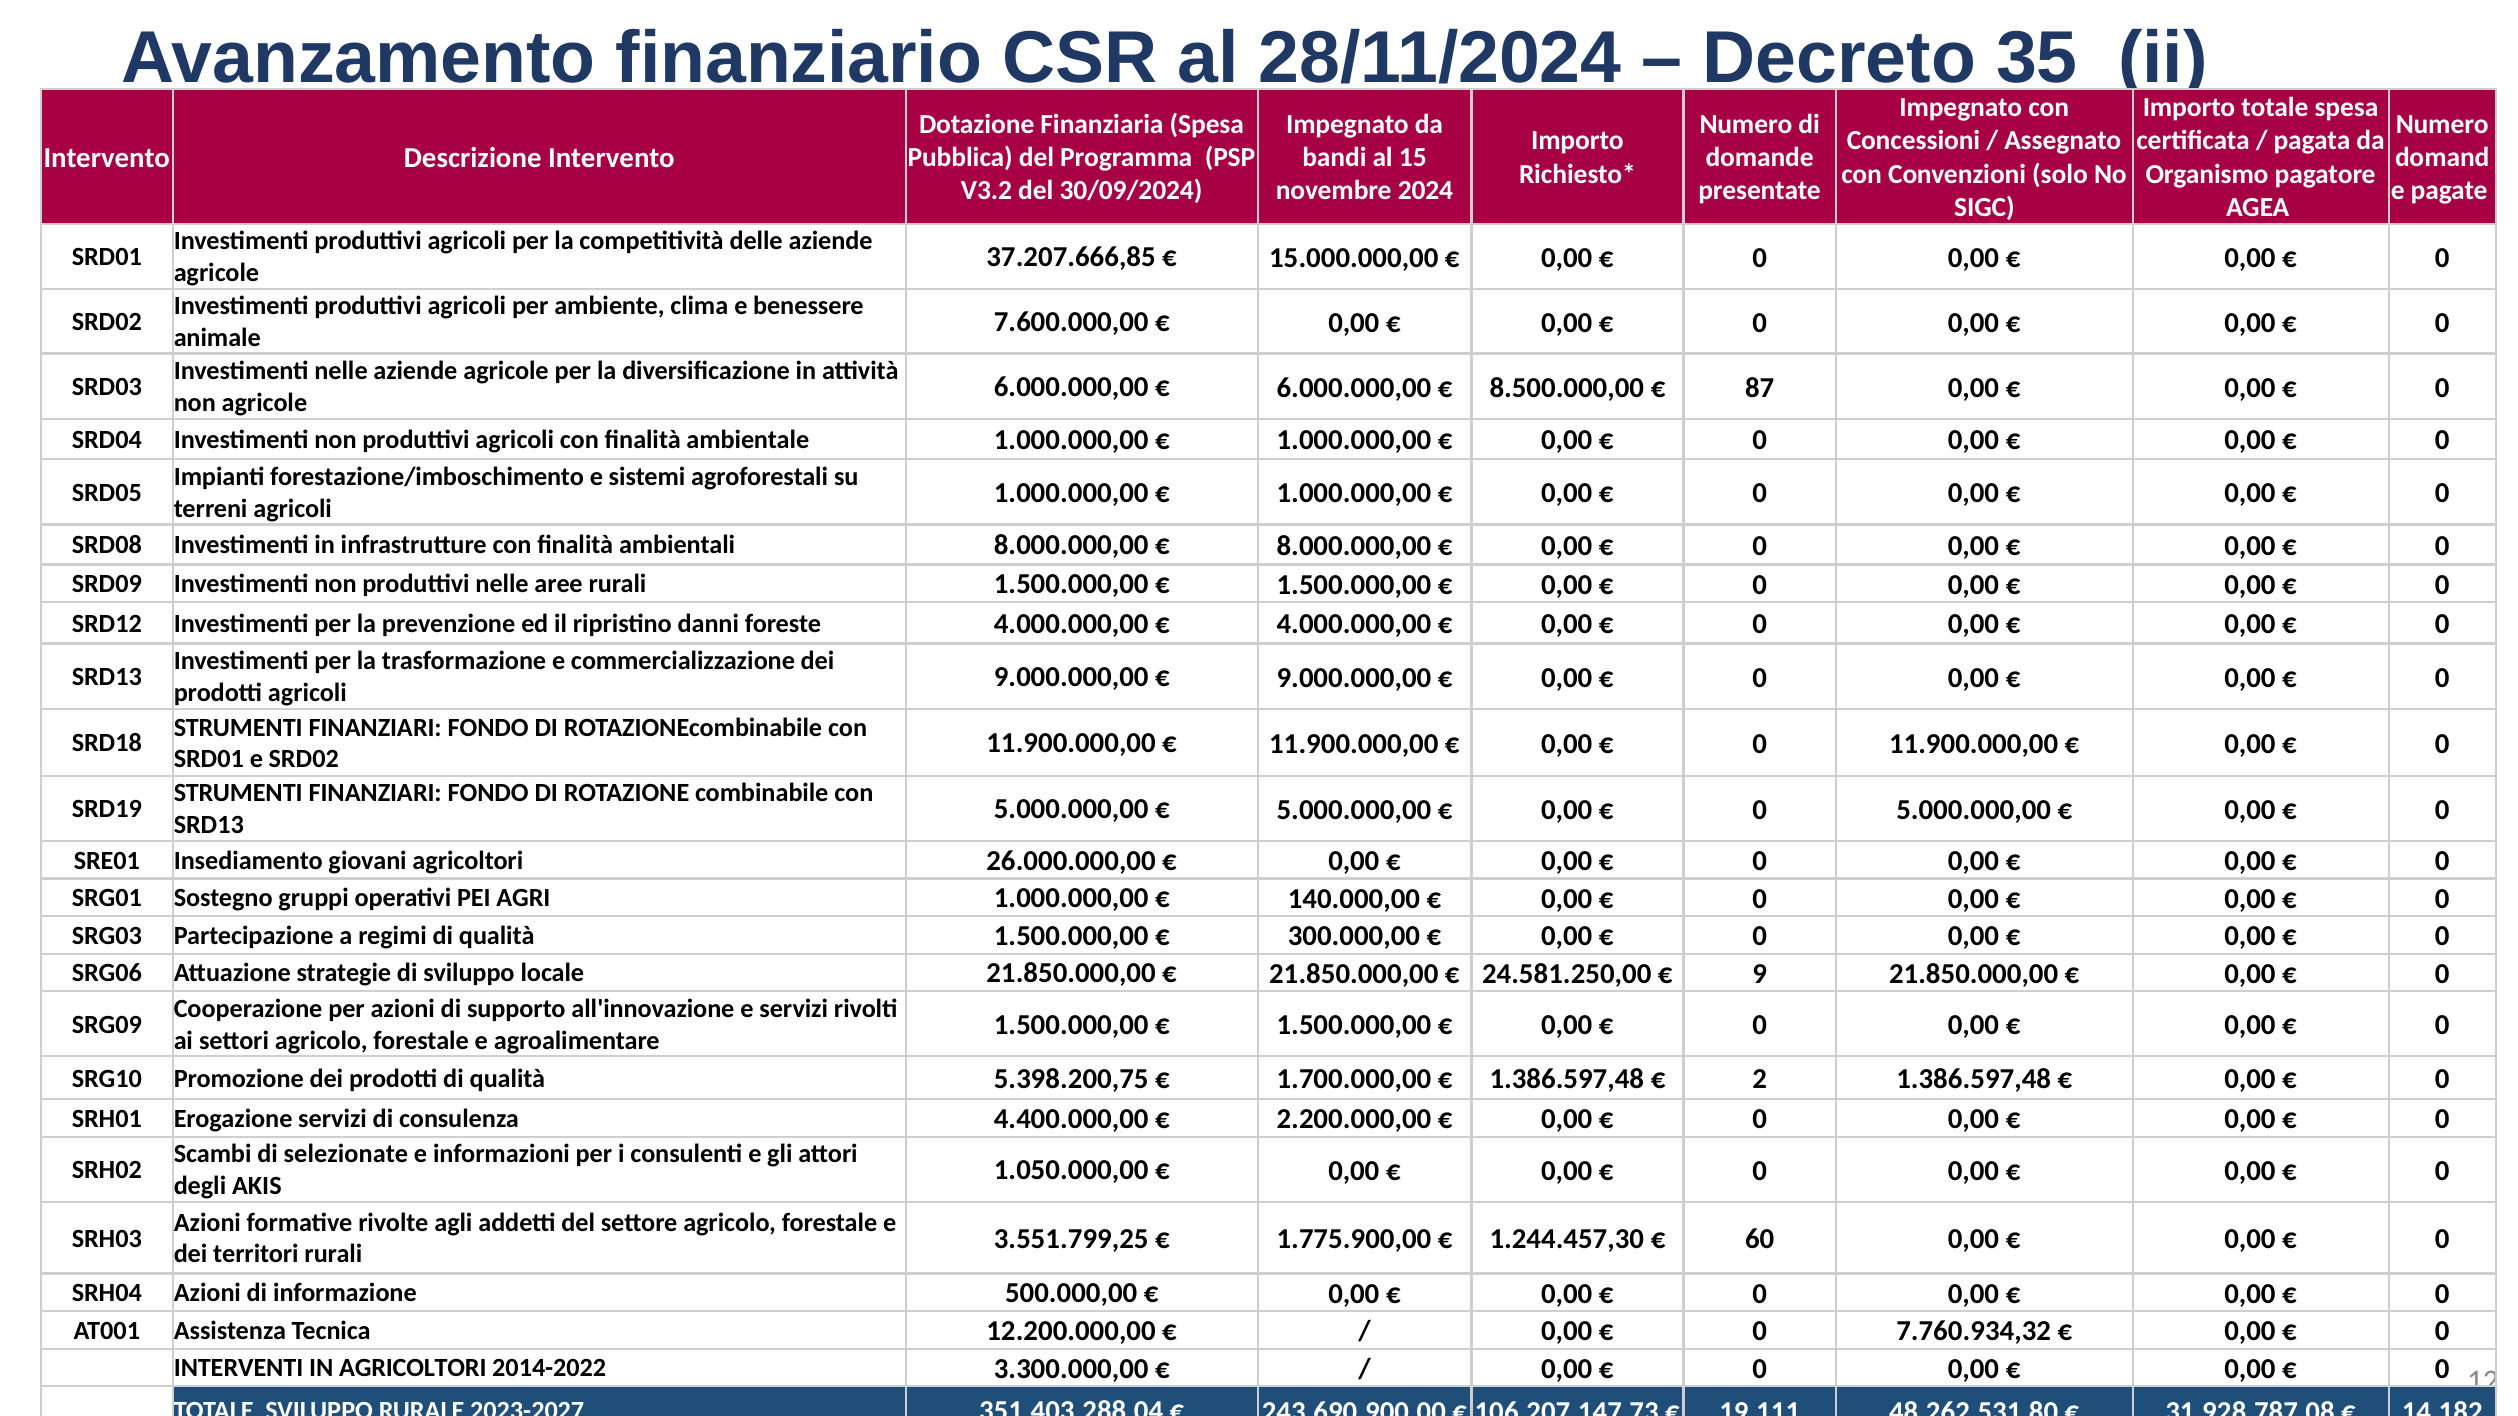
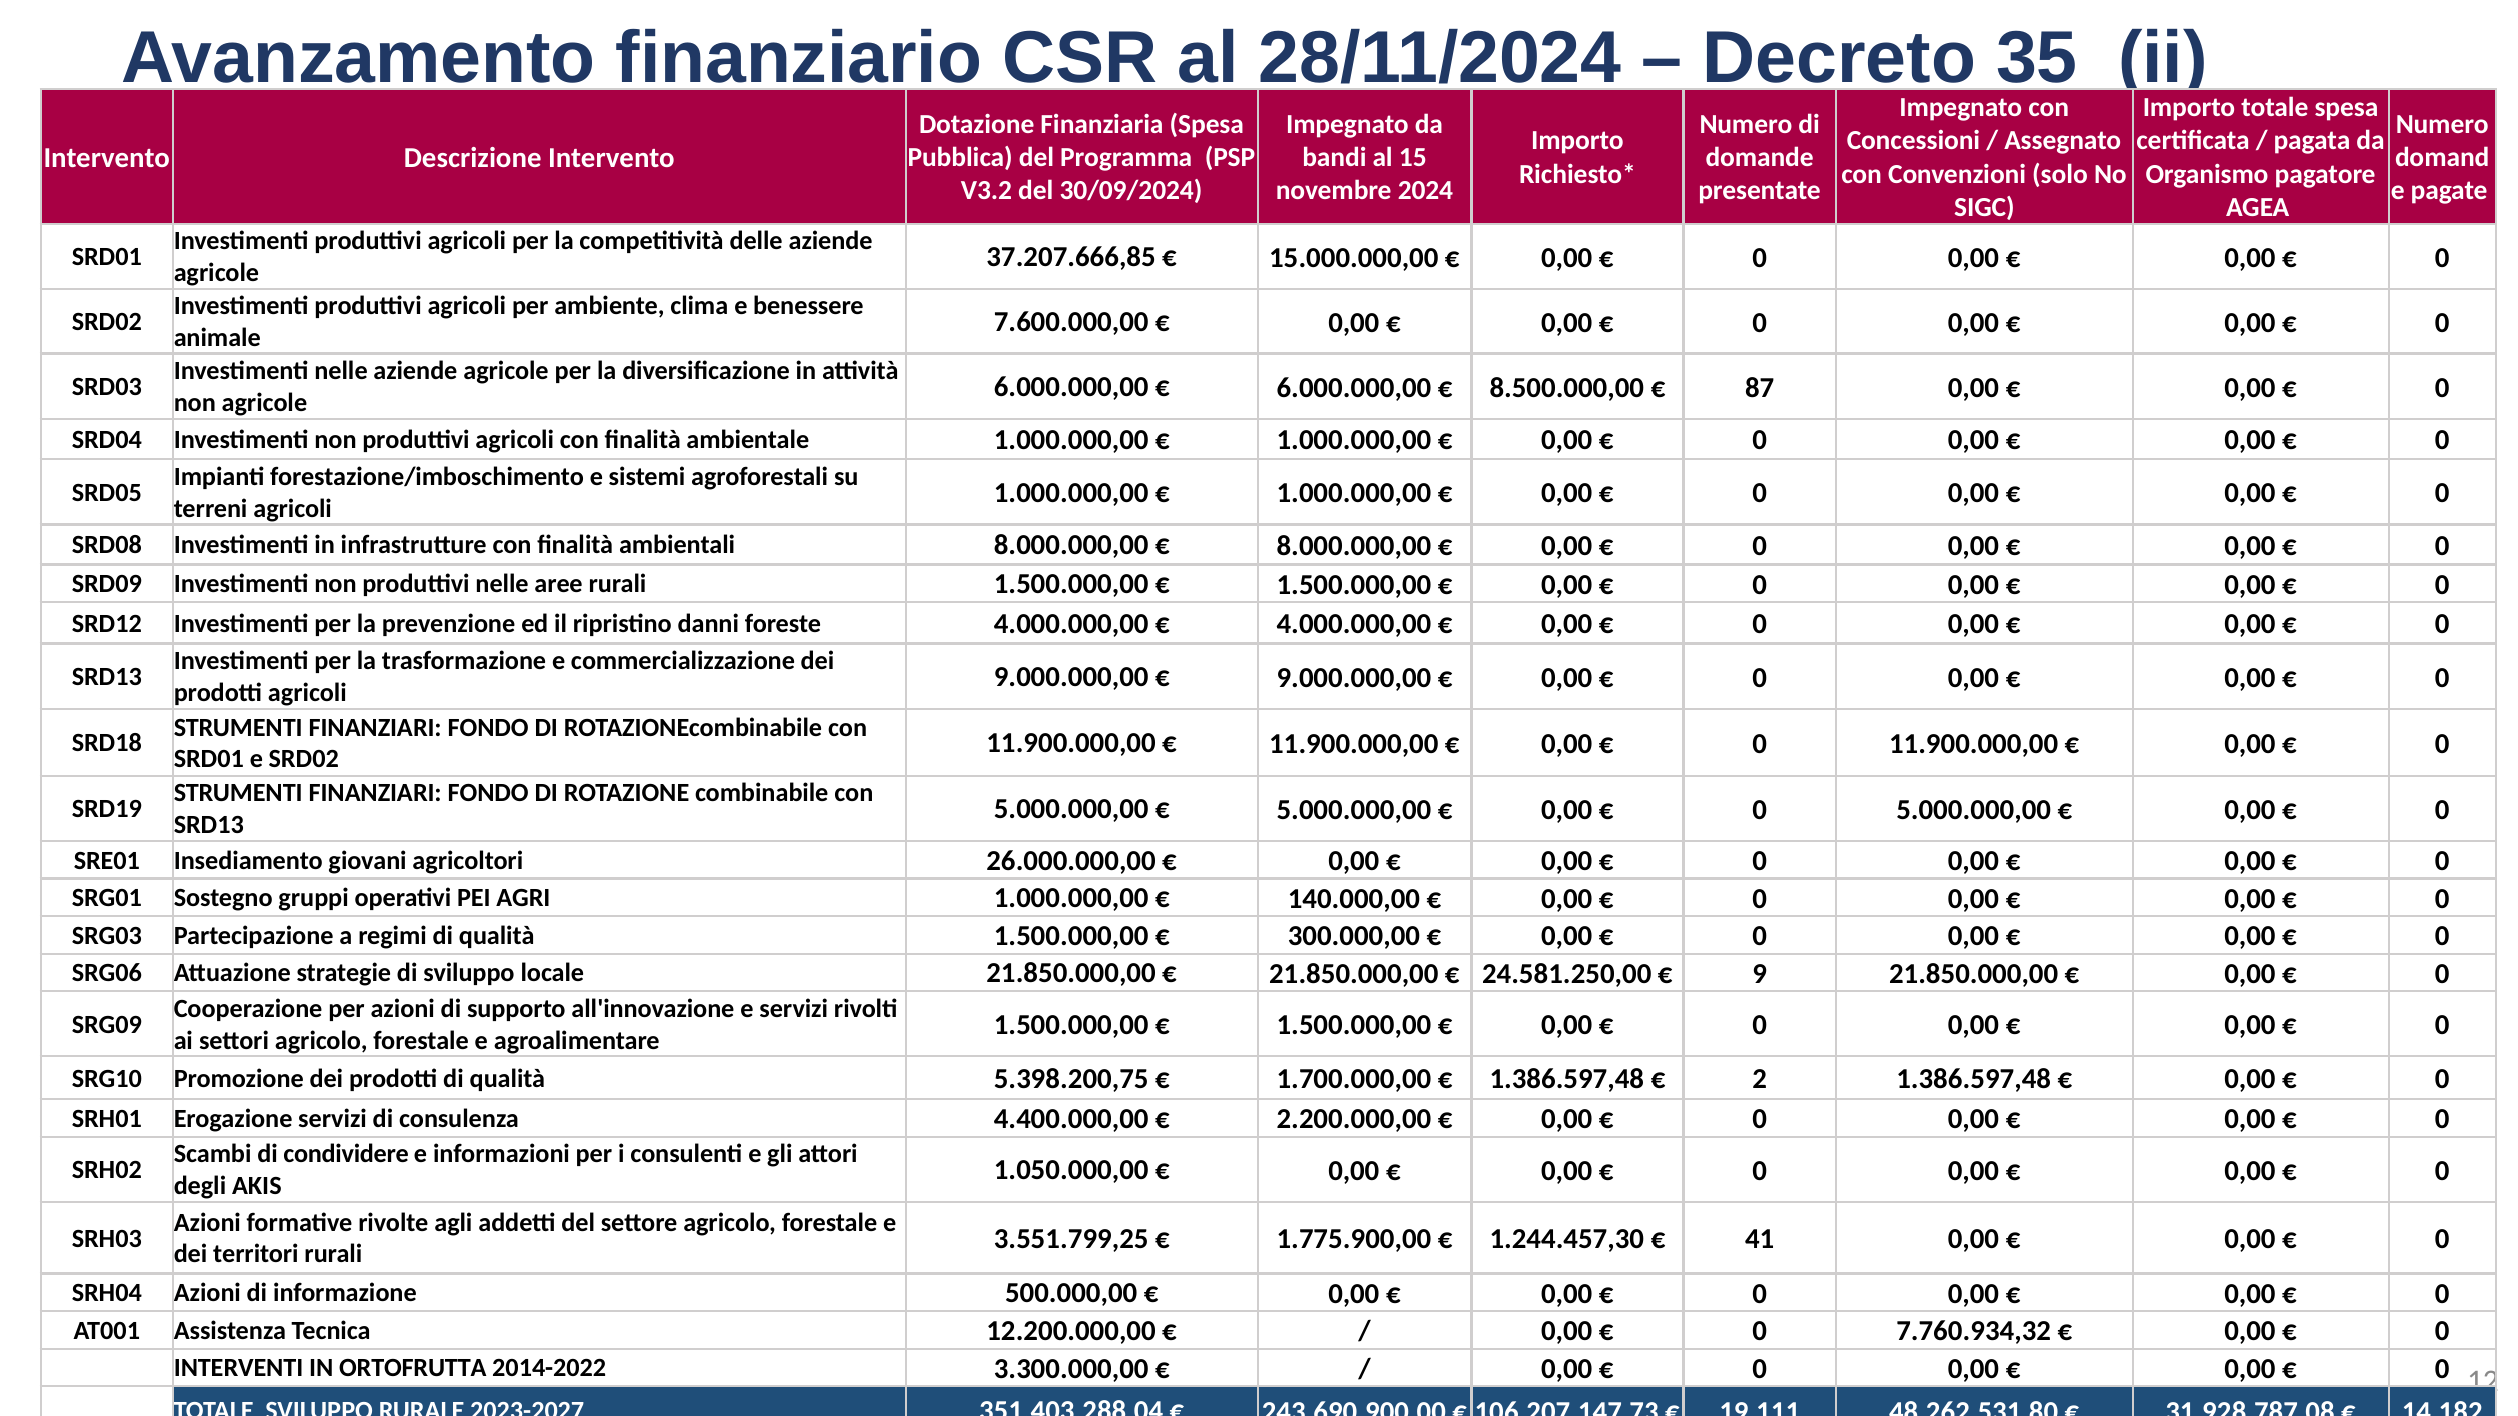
selezionate: selezionate -> condividere (346, 1154)
60: 60 -> 41 (1760, 1239)
IN AGRICOLTORI: AGRICOLTORI -> ORTOFRUTTA (413, 1369)
